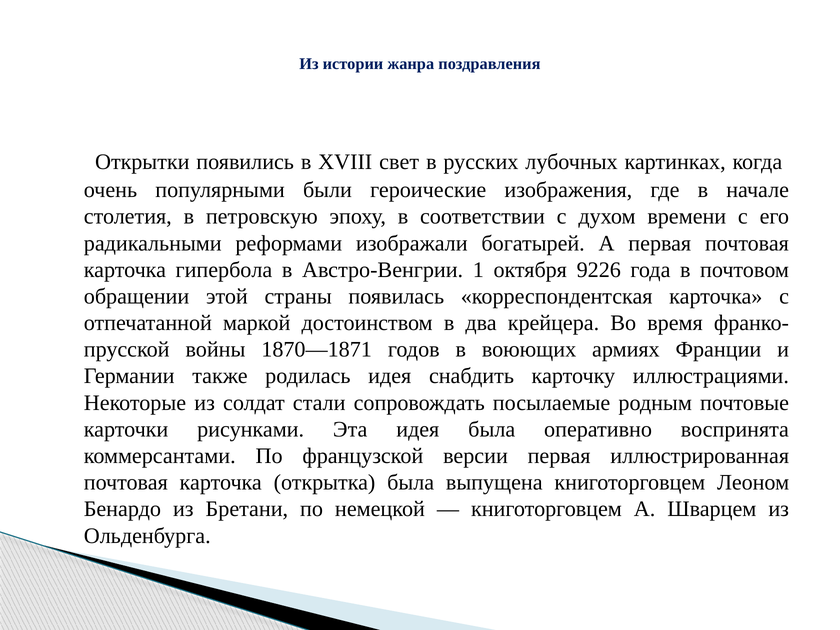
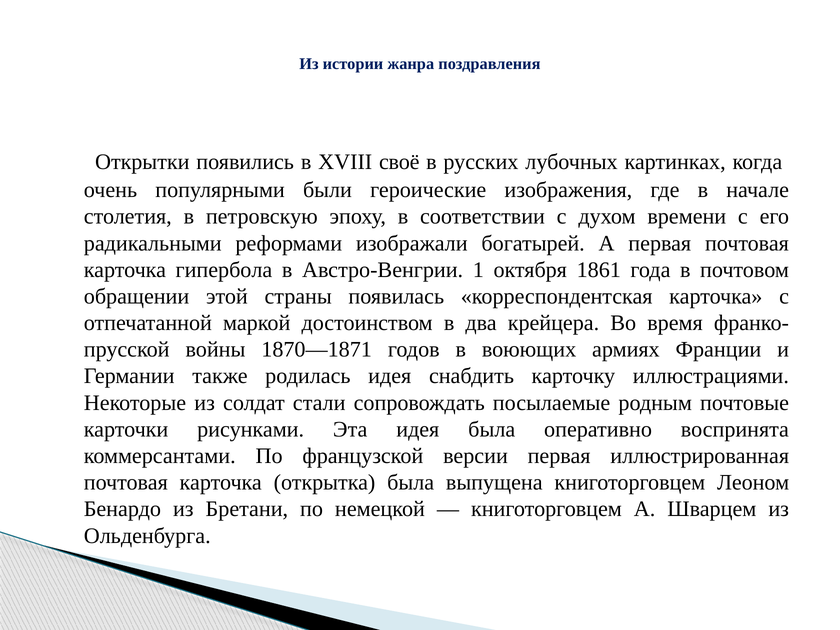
свет: свет -> своё (399, 162)
9226: 9226 -> 1861 (599, 270)
